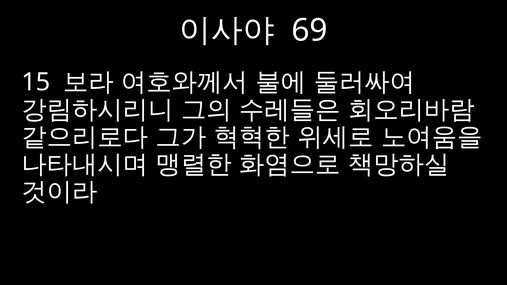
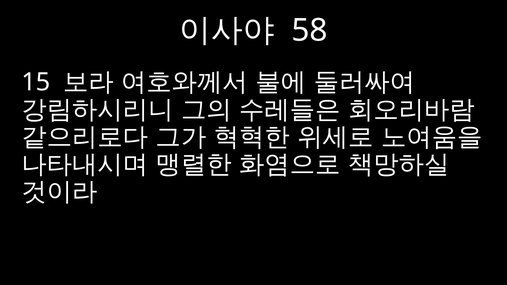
69: 69 -> 58 (310, 31)
